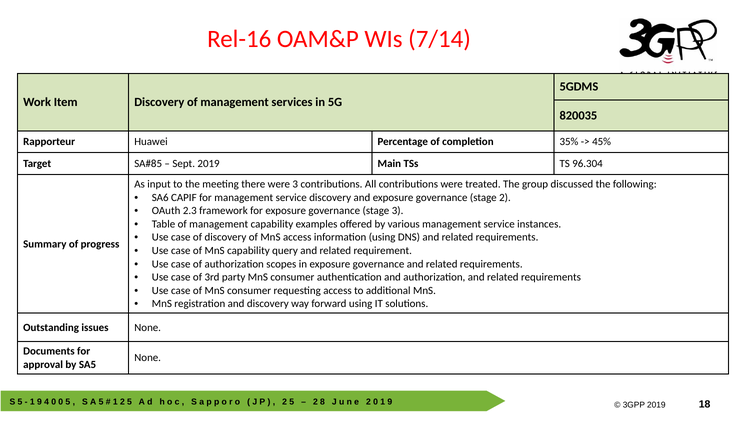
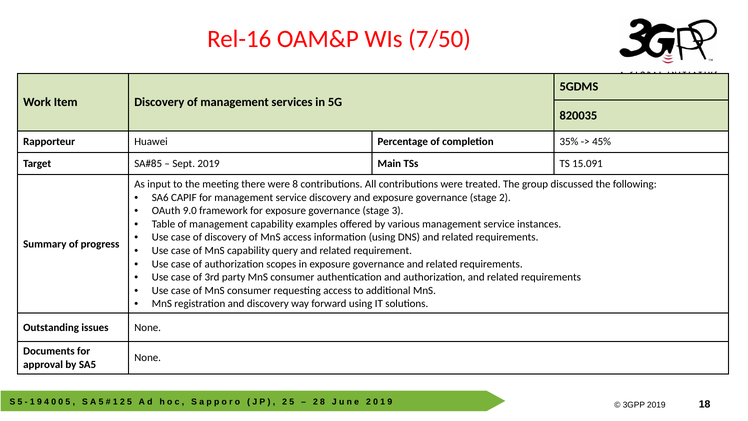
7/14: 7/14 -> 7/50 (440, 39)
96.304: 96.304 -> 15.091 (587, 164)
were 3: 3 -> 8 (295, 184)
2.3: 2.3 -> 9.0 (190, 211)
